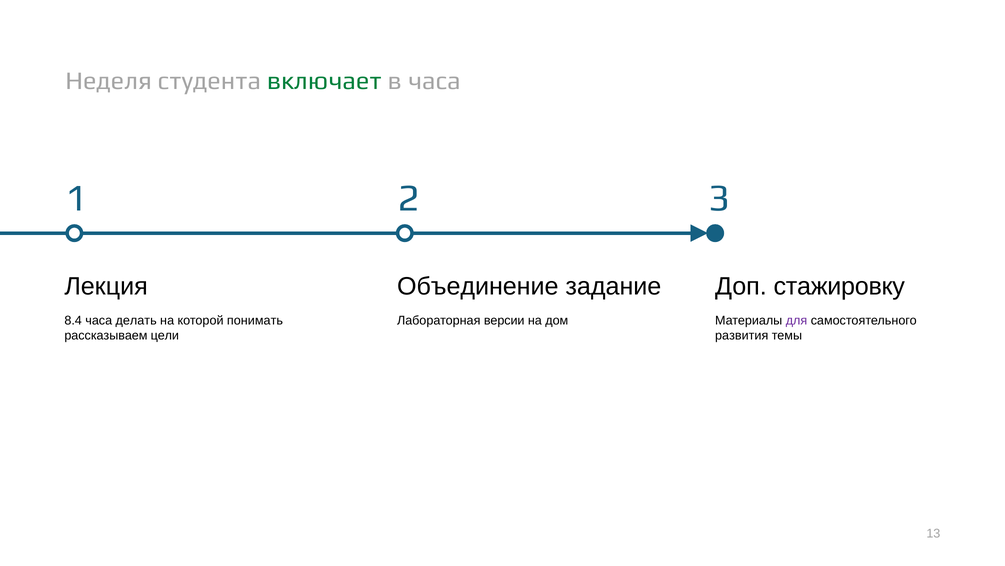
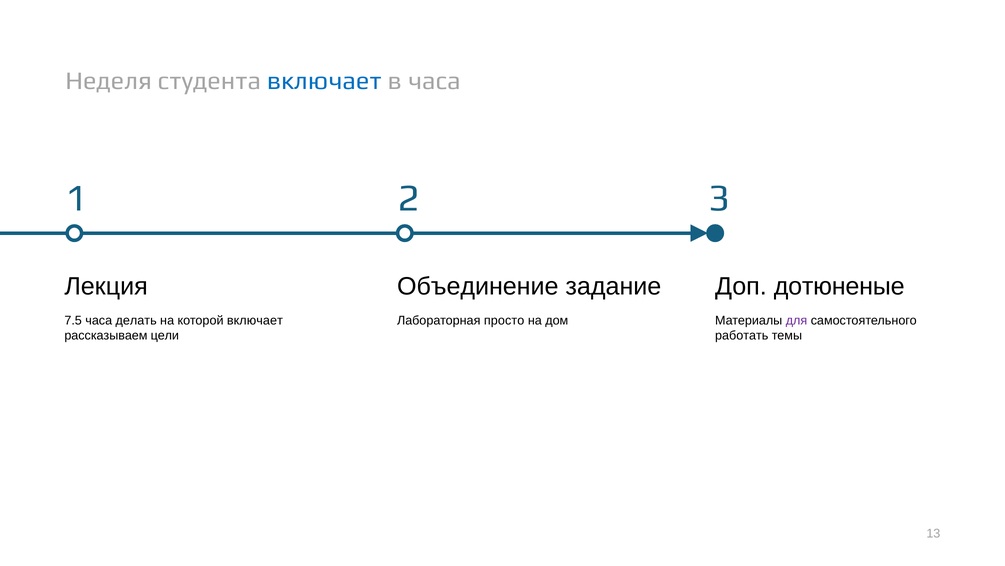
включает colour: green -> blue (324, 81)
стажировку: стажировку -> дотюненые (839, 286)
8.4: 8.4 -> 7.5 (73, 320)
которой понимать: понимать -> включает (255, 320)
версии: версии -> просто (504, 320)
развития: развития -> работать (742, 335)
